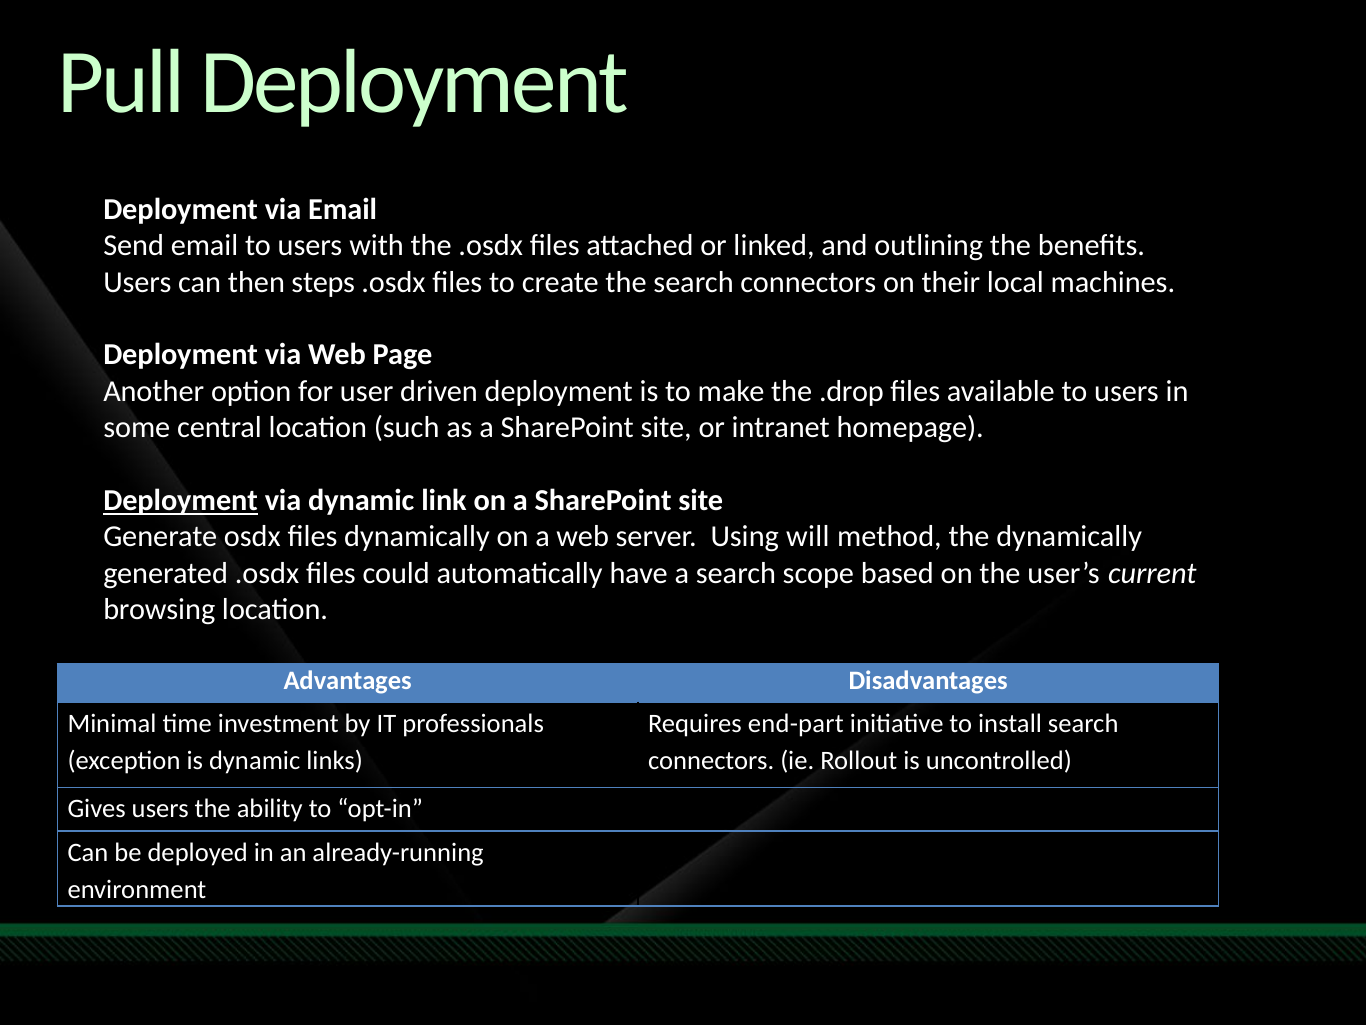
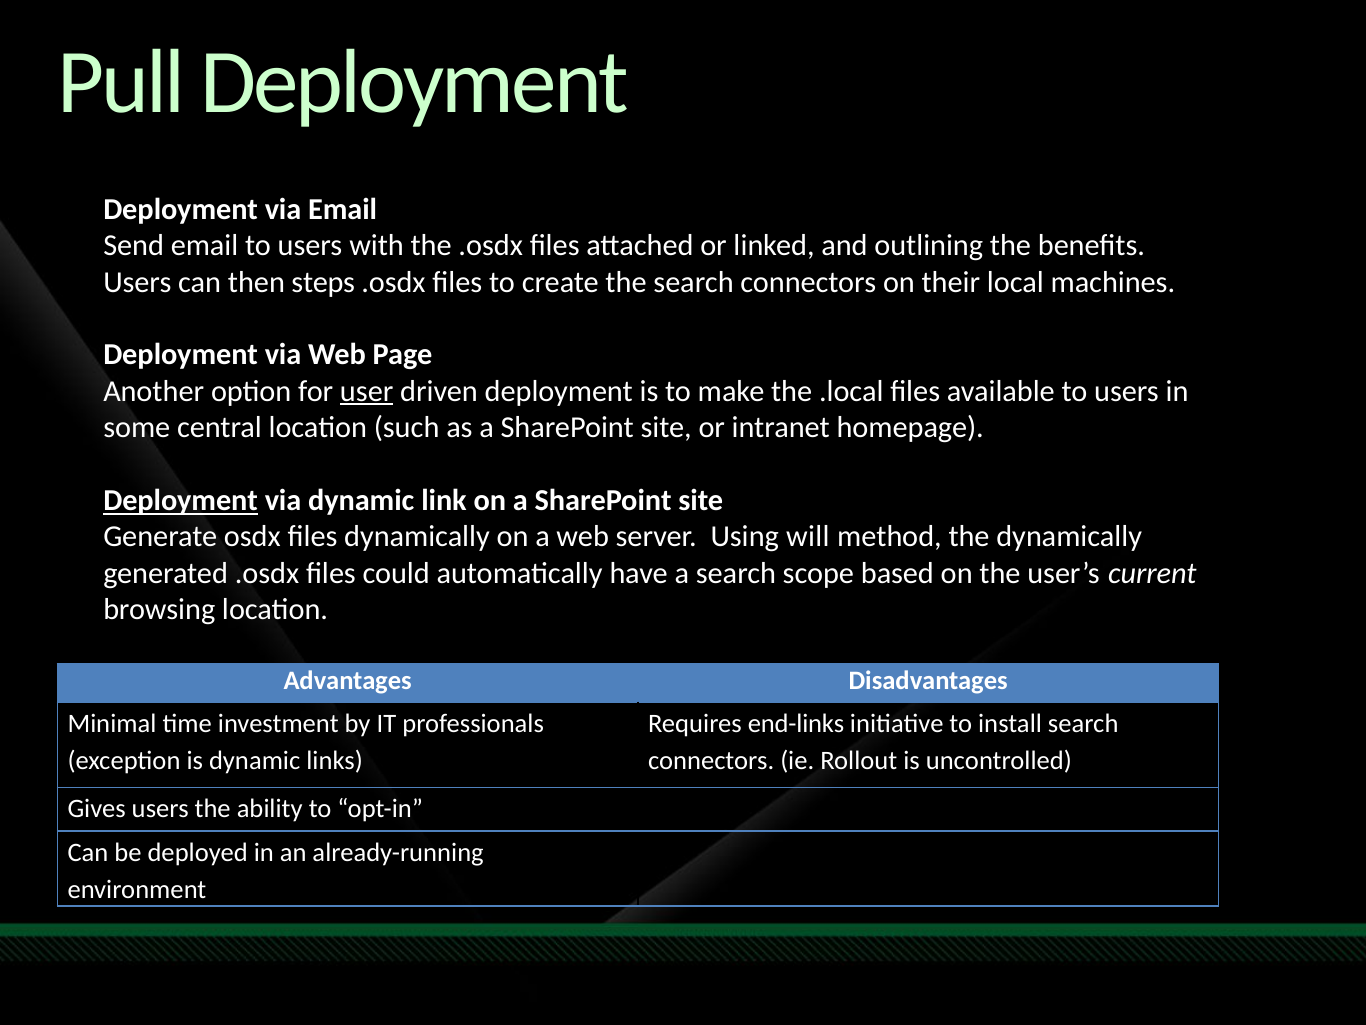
user underline: none -> present (367, 391)
.drop: .drop -> .local (851, 391)
end-part: end-part -> end-links (796, 723)
